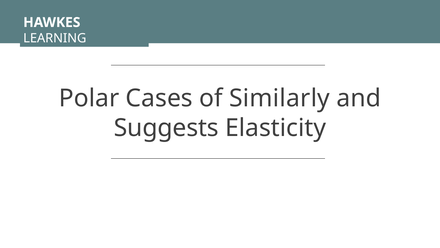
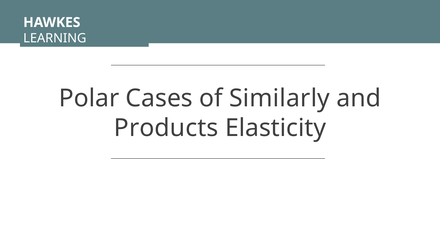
Suggests: Suggests -> Products (166, 128)
